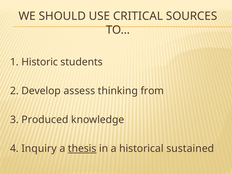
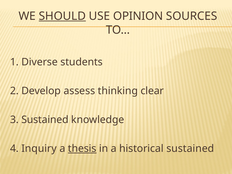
SHOULD underline: none -> present (62, 16)
CRITICAL: CRITICAL -> OPINION (138, 16)
Historic: Historic -> Diverse (40, 62)
from: from -> clear (152, 91)
3 Produced: Produced -> Sustained (45, 120)
